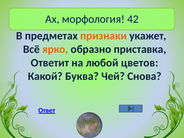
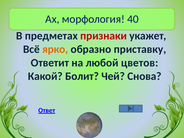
42: 42 -> 40 (133, 19)
признаки colour: orange -> red (104, 36)
приставка: приставка -> приставку (140, 49)
Буква: Буква -> Болит (82, 76)
